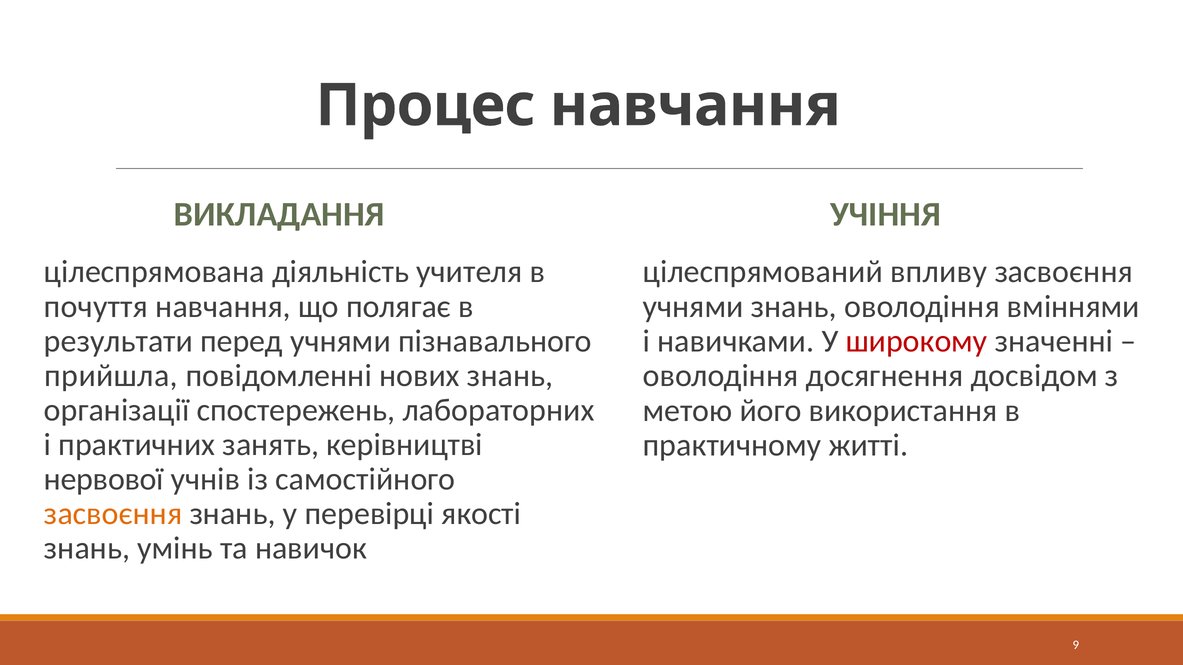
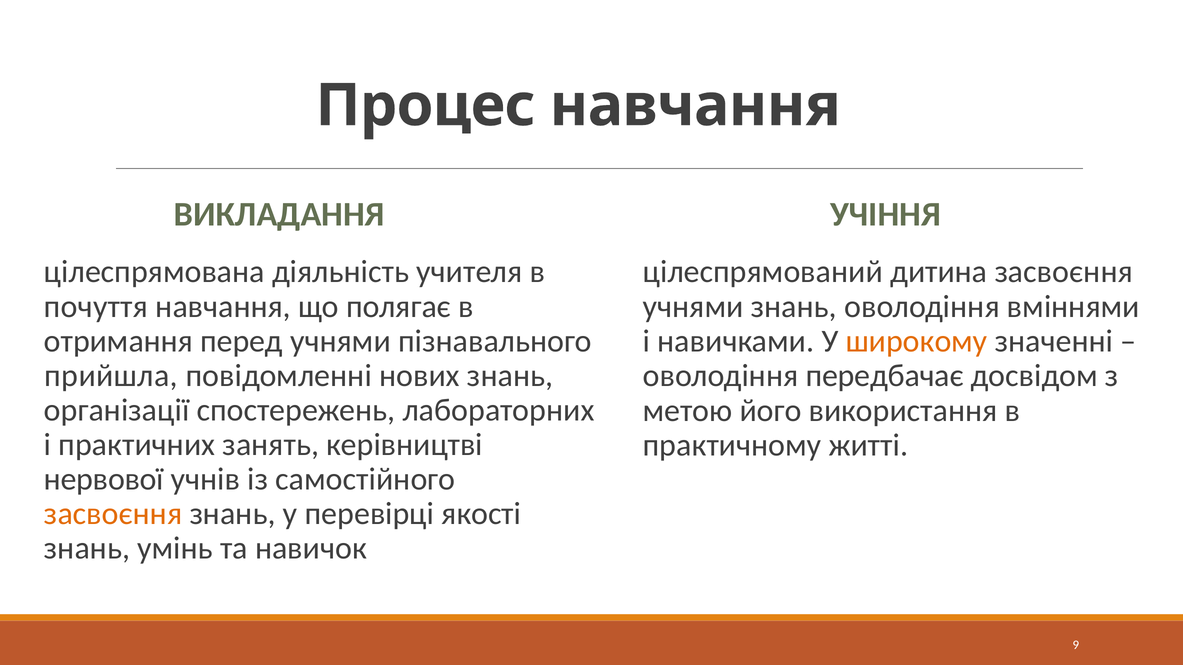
впливу: впливу -> дитина (939, 272)
результати: результати -> отримання (118, 341)
широкому colour: red -> orange (917, 341)
досягнення: досягнення -> передбачає (885, 376)
